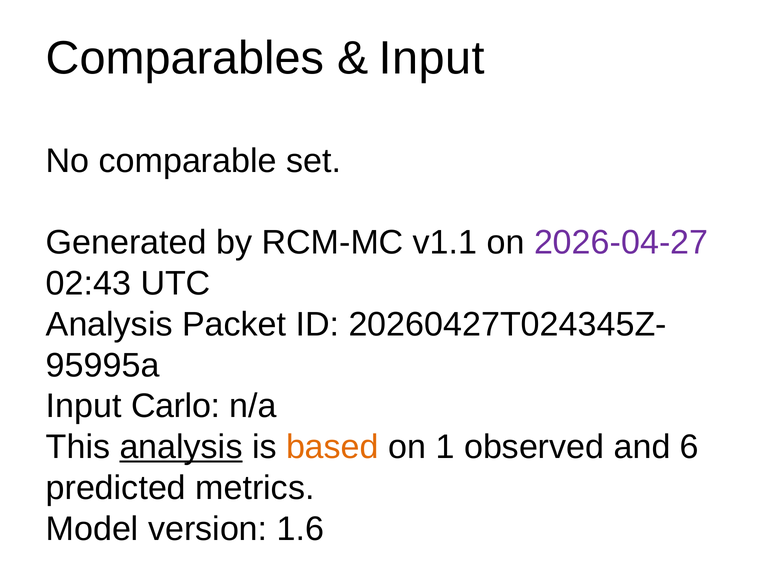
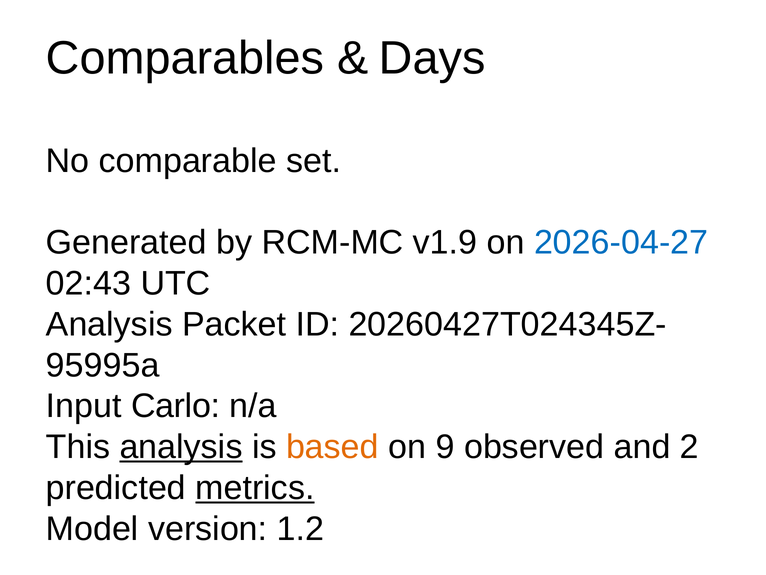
Input: Input -> Days (432, 58)
v1.1: v1.1 -> v1.9 (445, 242)
2026-04-27 colour: purple -> blue (621, 242)
1: 1 -> 9 (445, 447)
6: 6 -> 2 (689, 447)
metrics underline: none -> present (255, 488)
1.6: 1.6 -> 1.2 (300, 528)
